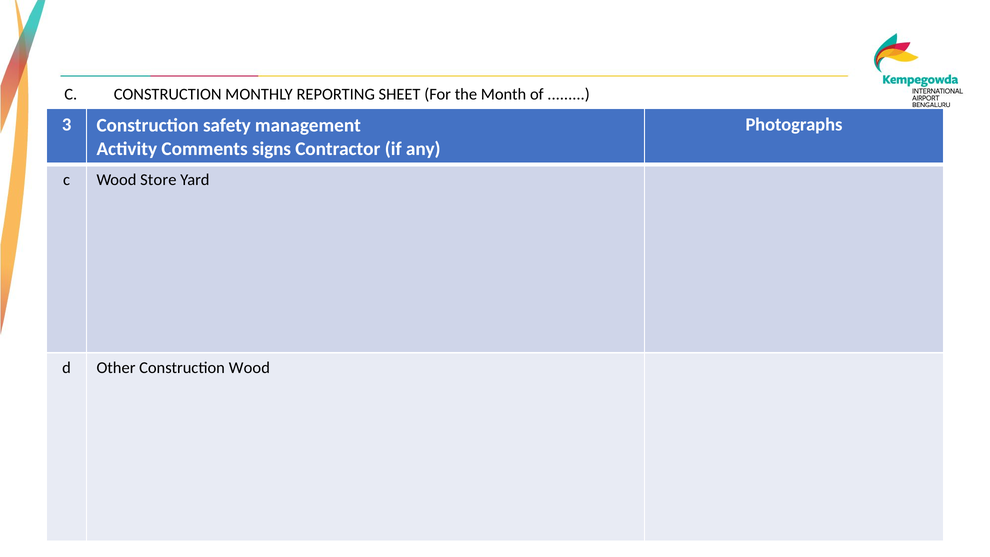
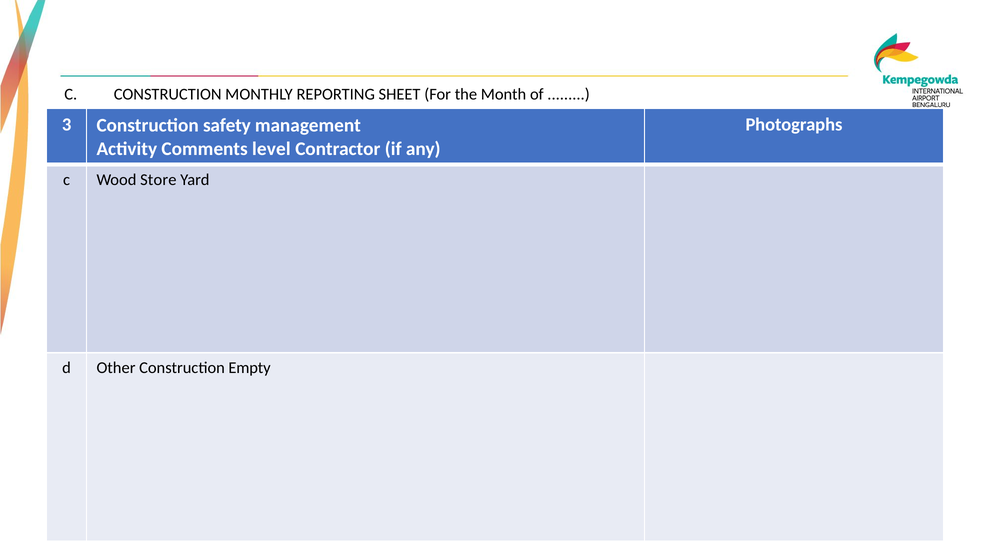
signs: signs -> level (271, 149)
Construction Wood: Wood -> Empty (250, 368)
